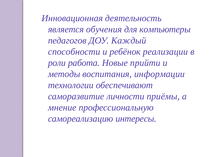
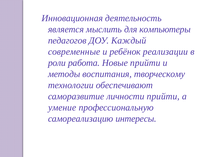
обучения: обучения -> мыслить (104, 29)
способности: способности -> современные (74, 52)
информации: информации -> творческому (160, 74)
личности приёмы: приёмы -> прийти (163, 96)
мнение: мнение -> умение (62, 107)
